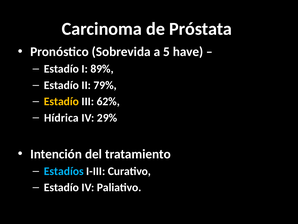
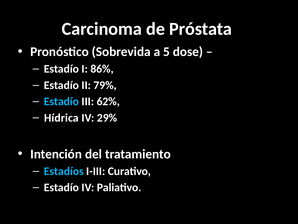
have: have -> dose (188, 52)
89%: 89% -> 86% (102, 69)
Estadío colour: yellow -> light blue (61, 101)
